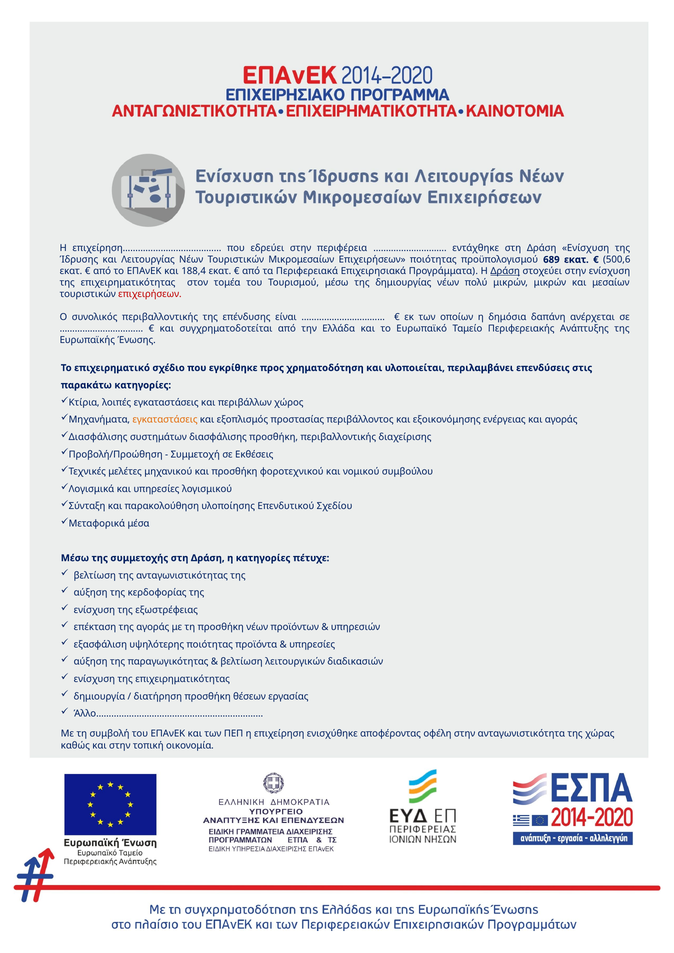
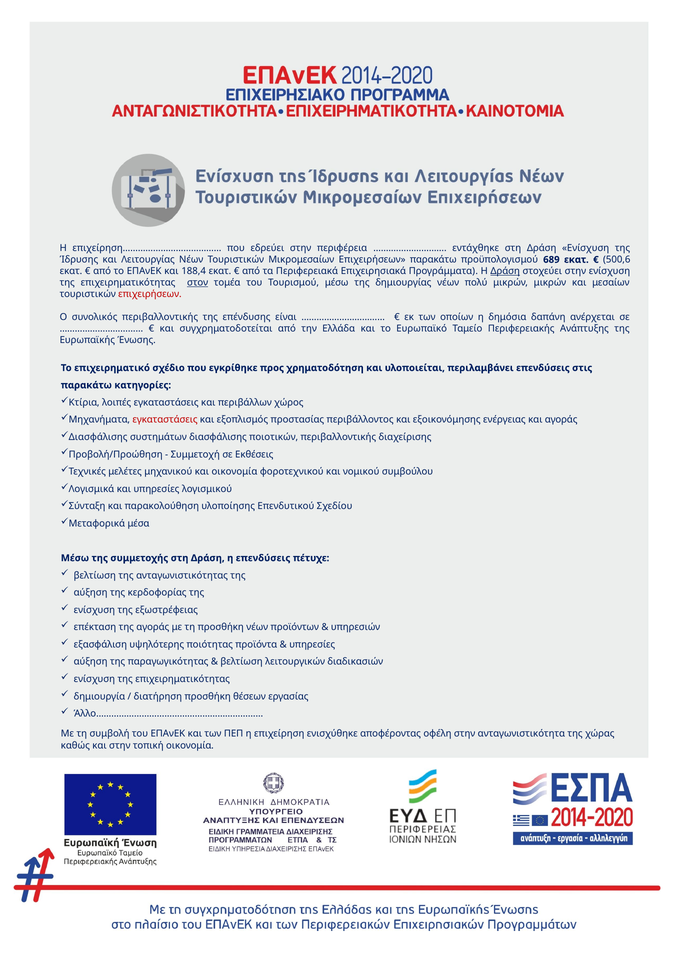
Επιχειρήσεων ποιότητας: ποιότητας -> παρακάτω (433, 260)
στον underline: none -> present (198, 283)
εγκαταστάσεις colour: orange -> red (165, 420)
διασφάλισης προσθήκη: προσθήκη -> ποιοτικών (274, 437)
και προσθήκη: προσθήκη -> οικονομία (234, 472)
η κατηγορίες: κατηγορίες -> επενδύσεις (263, 558)
